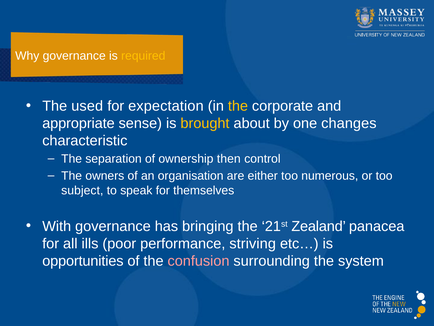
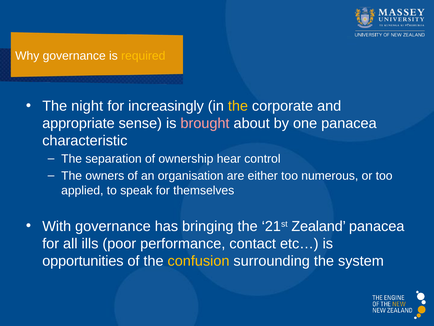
used: used -> night (87, 106)
expectation: expectation -> increasingly (166, 106)
brought colour: yellow -> pink (205, 123)
one changes: changes -> panacea (349, 123)
then: then -> hear (229, 159)
subject: subject -> applied (82, 190)
striving: striving -> contact (253, 243)
confusion colour: pink -> yellow (199, 261)
